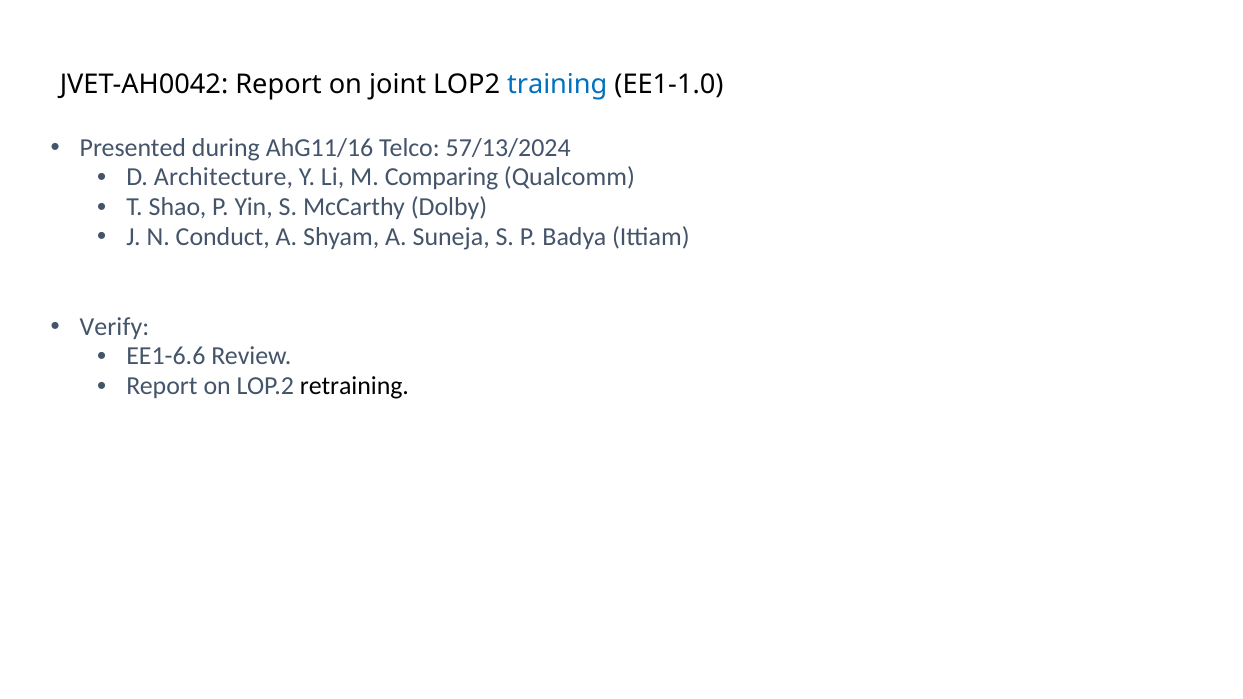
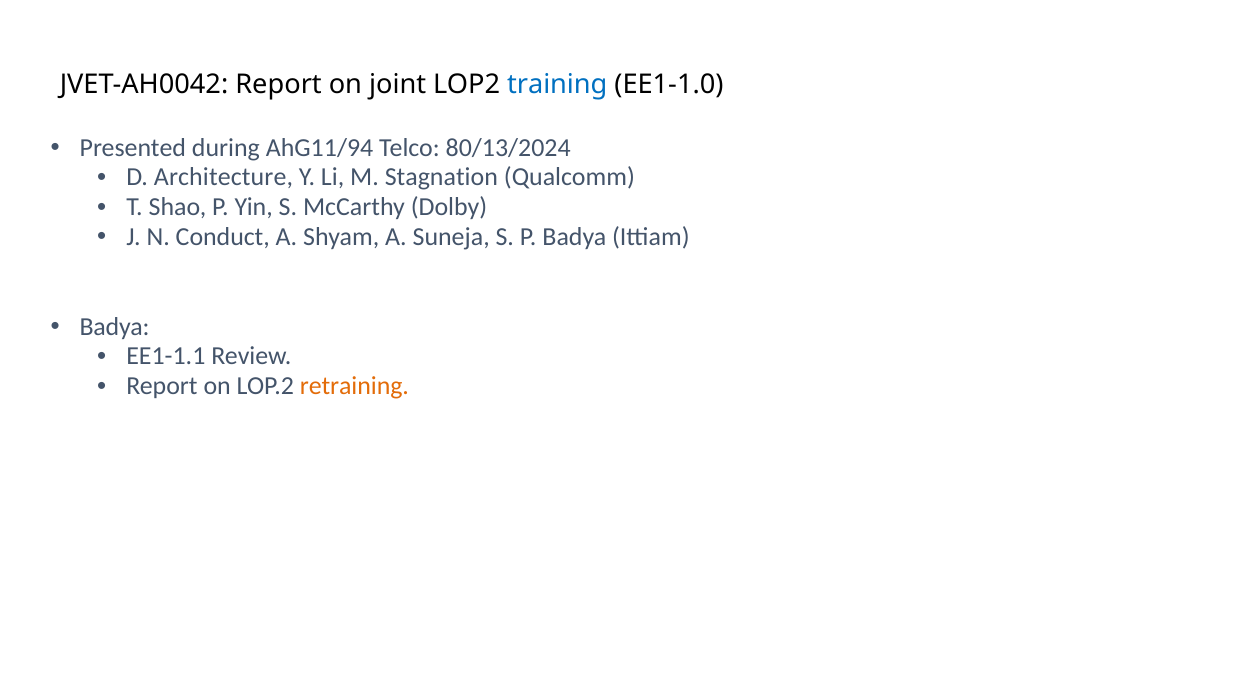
AhG11/16: AhG11/16 -> AhG11/94 (320, 148)
57/13/2024: 57/13/2024 -> 80/13/2024 (508, 148)
Comparing: Comparing -> Stagnation (441, 177)
Verify: Verify -> Badya (115, 327)
EE1-6.6: EE1-6.6 -> EE1-1.1 (166, 356)
retraining colour: black -> orange (354, 386)
